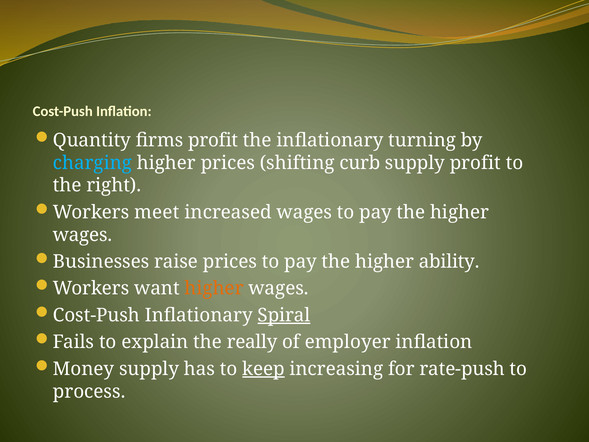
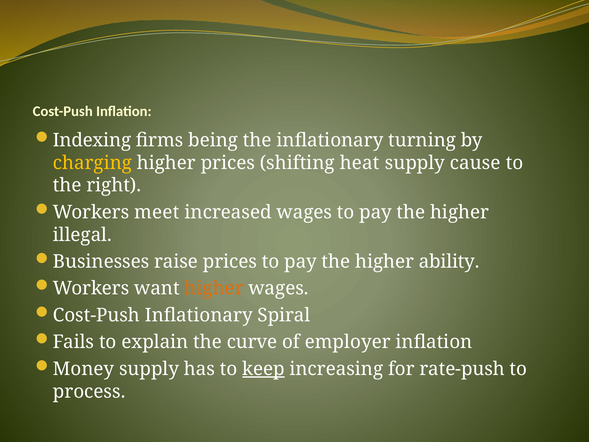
Quantity: Quantity -> Indexing (92, 140)
firms profit: profit -> being (213, 140)
charging colour: light blue -> yellow (92, 163)
curb: curb -> heat (360, 163)
supply profit: profit -> cause (475, 163)
wages: wages -> illegal (82, 235)
Spiral underline: present -> none (284, 315)
really: really -> curve (252, 342)
